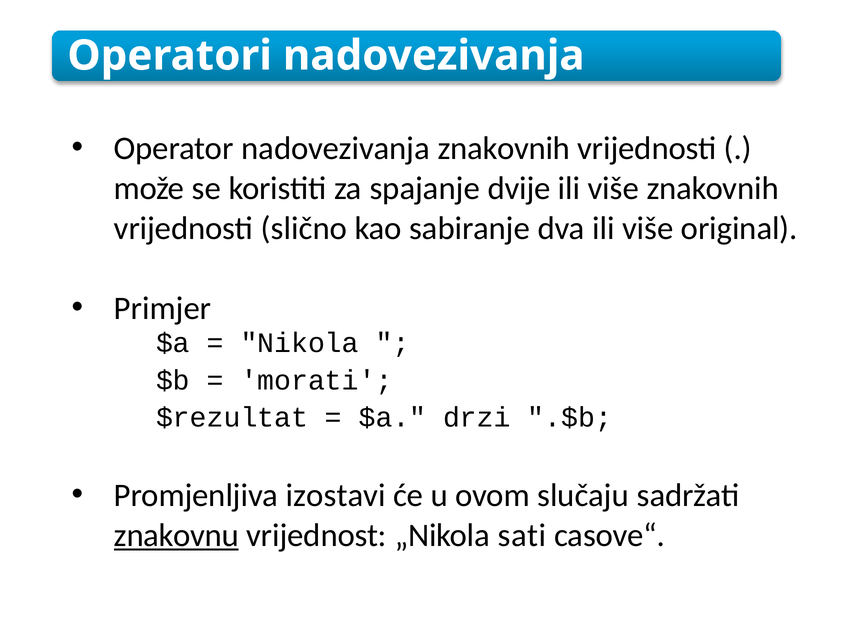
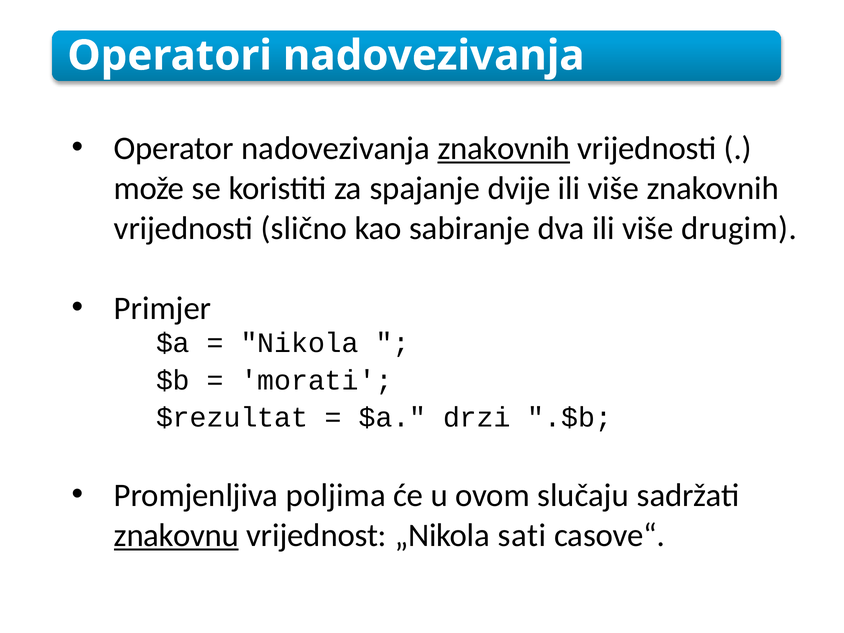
znakovnih underline: none -> present (504, 148)
original: original -> drugim (739, 228)
izostavi: izostavi -> poljima (336, 495)
